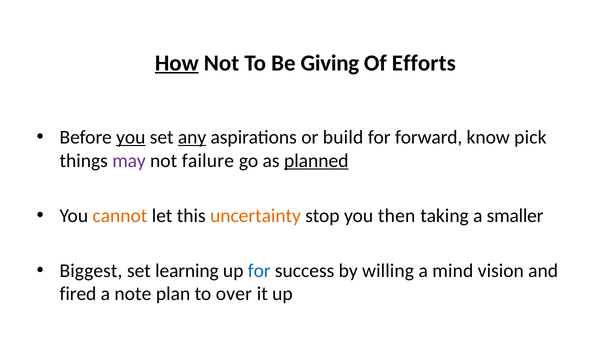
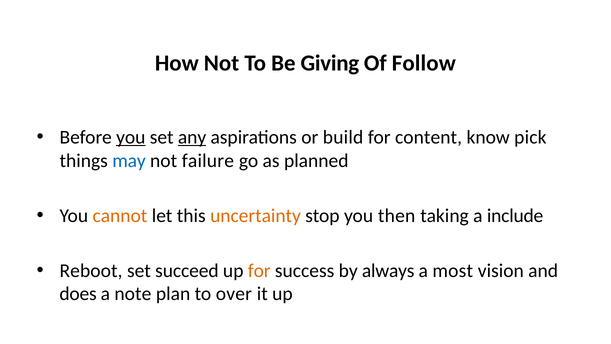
How underline: present -> none (177, 63)
Efforts: Efforts -> Follow (424, 63)
forward: forward -> content (429, 137)
may colour: purple -> blue (129, 160)
planned underline: present -> none (316, 160)
smaller: smaller -> include (515, 215)
Biggest: Biggest -> Reboot (91, 270)
learning: learning -> succeed (187, 270)
for colour: blue -> orange (259, 270)
willing: willing -> always (388, 270)
mind: mind -> most (453, 270)
fired: fired -> does (78, 294)
